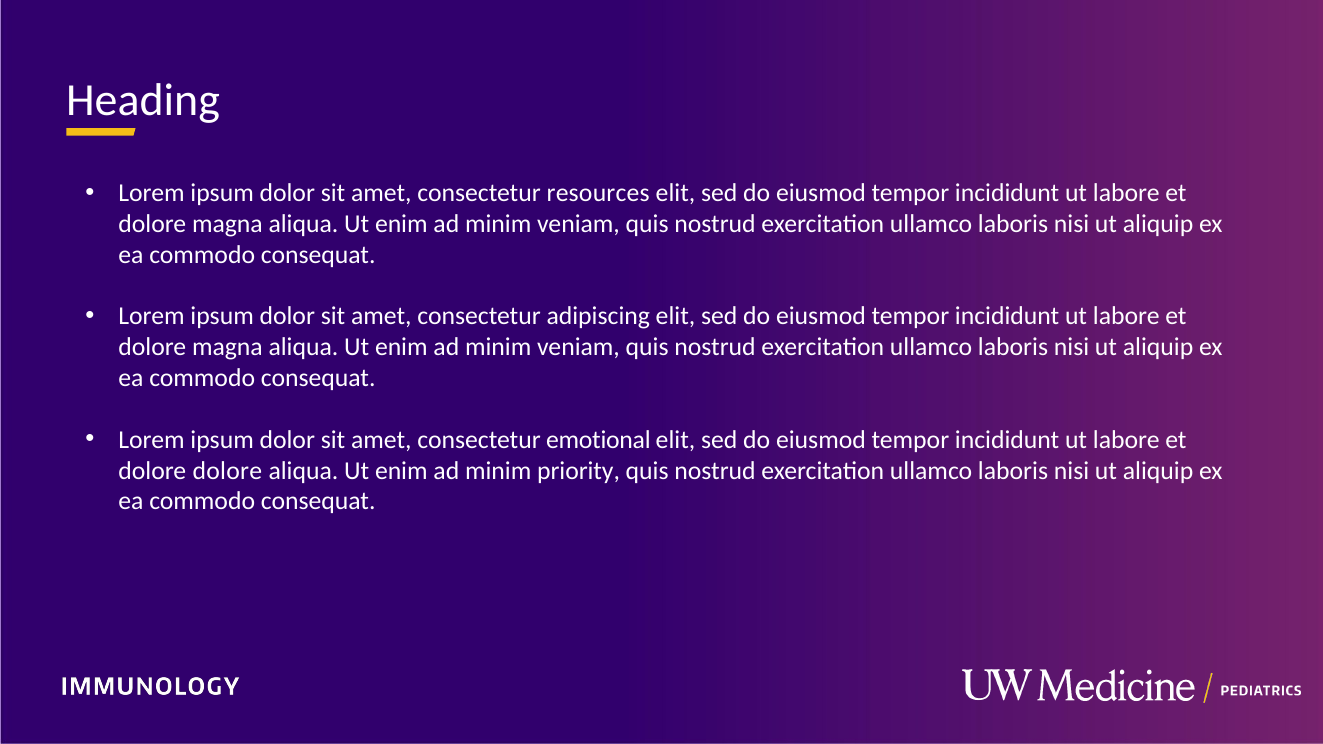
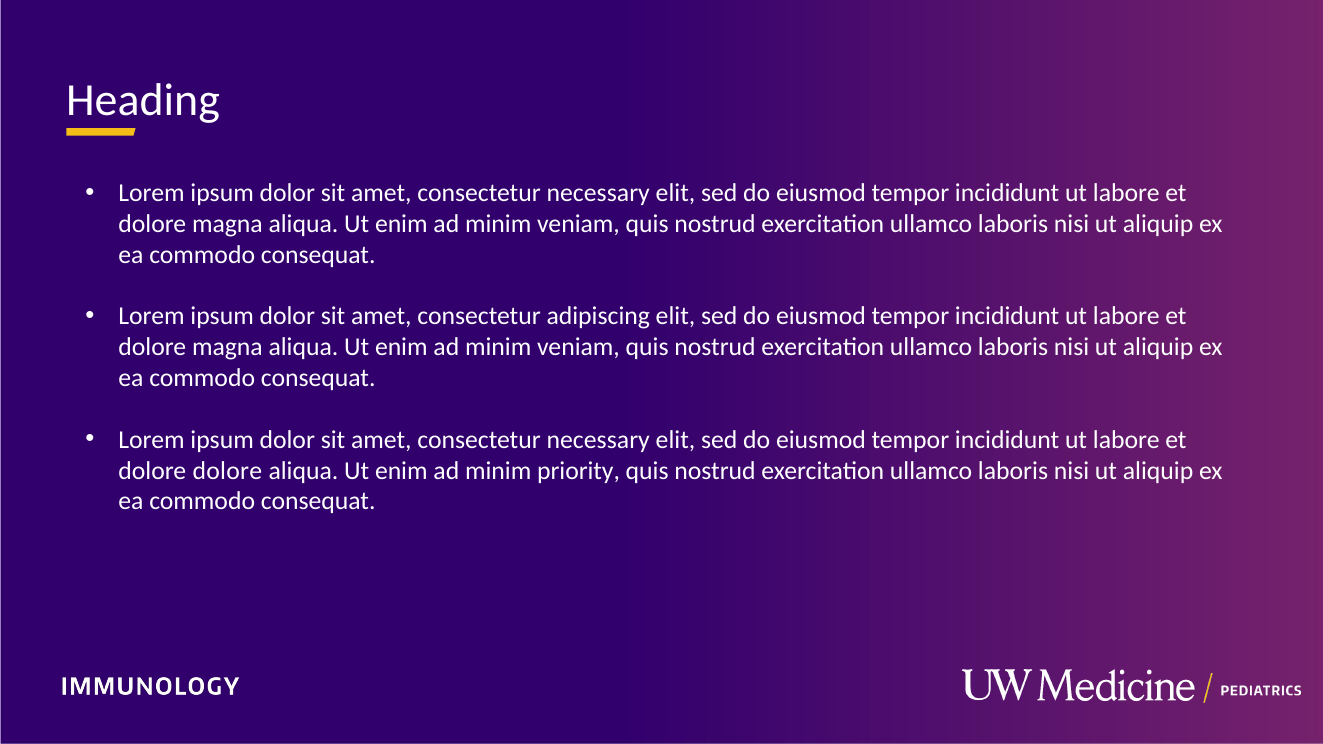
resources: resources -> necessary (598, 193)
emotional: emotional -> necessary (598, 440)
